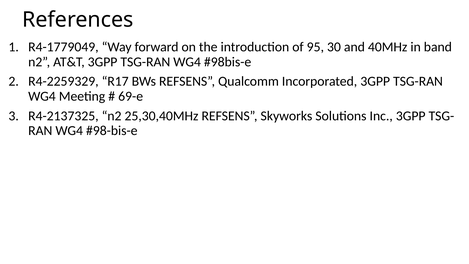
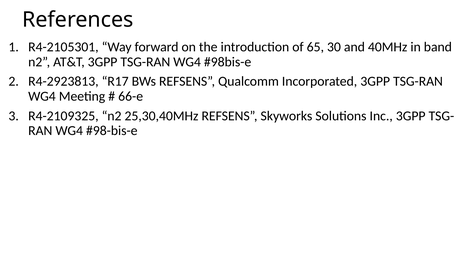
R4-1779049: R4-1779049 -> R4-2105301 (63, 47)
95: 95 -> 65 (315, 47)
R4-2259329: R4-2259329 -> R4-2923813 (63, 81)
69-e: 69-e -> 66-e (131, 96)
R4-2137325: R4-2137325 -> R4-2109325 (63, 116)
